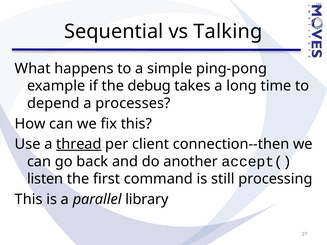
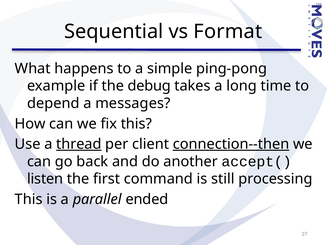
Talking: Talking -> Format (228, 32)
processes: processes -> messages (133, 103)
connection--then underline: none -> present (231, 144)
library: library -> ended (147, 199)
